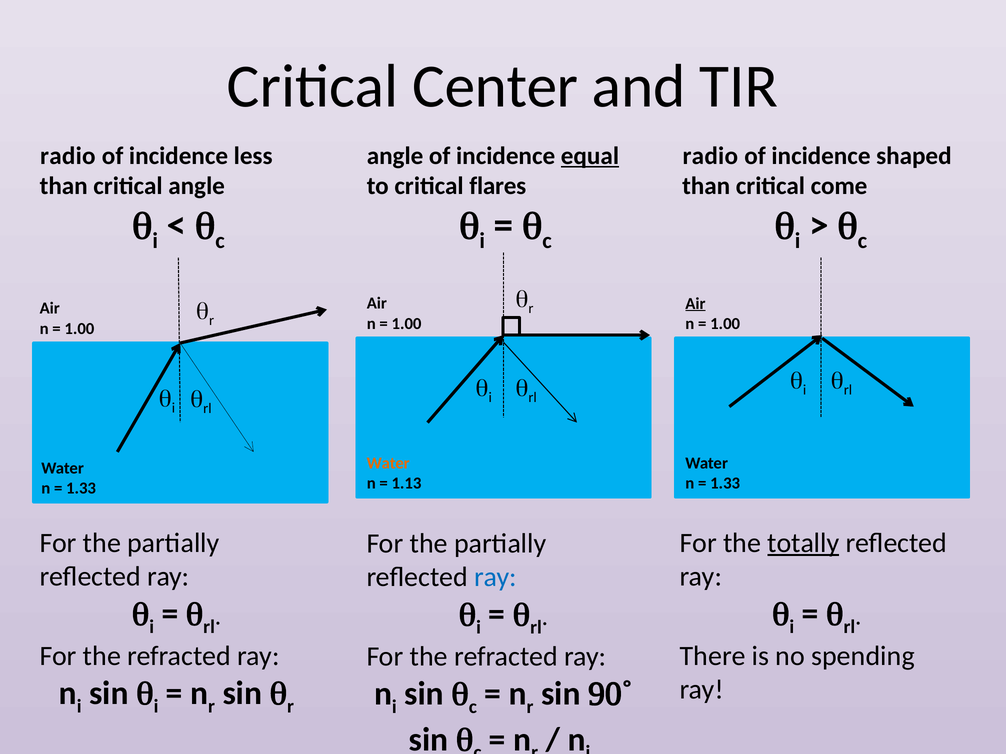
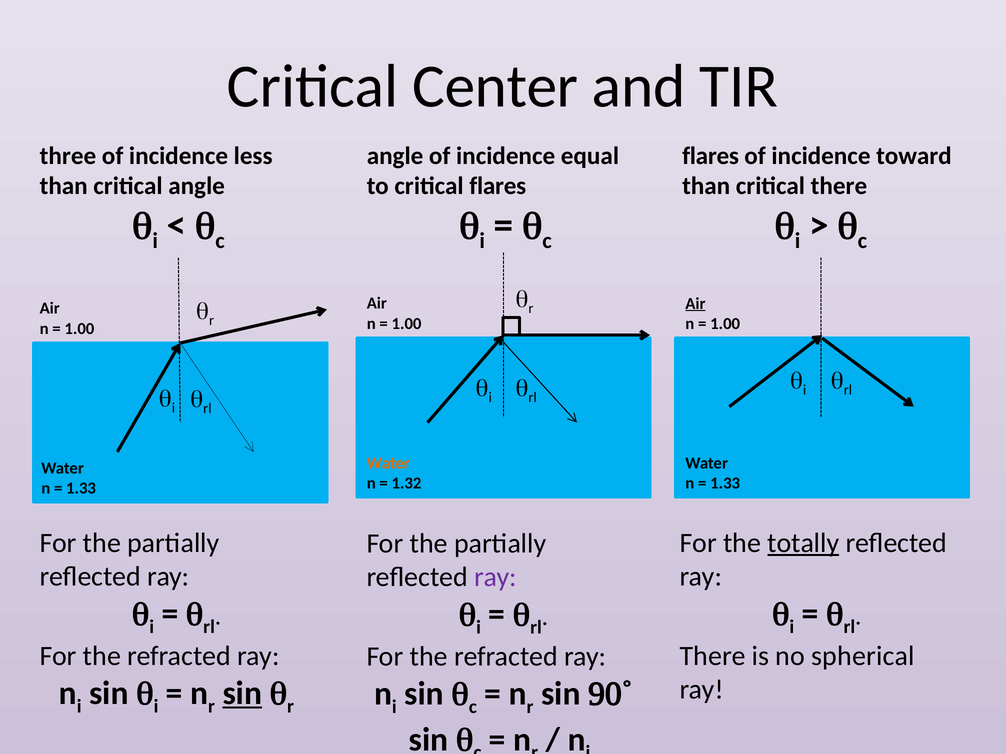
radio: radio -> three (68, 156)
equal underline: present -> none (590, 156)
radio: radio -> flares (711, 156)
shaped: shaped -> toward (914, 156)
critical come: come -> there (839, 186)
1.13: 1.13 -> 1.32 (406, 484)
ray colour: blue -> purple (495, 578)
spending: spending -> spherical (863, 656)
sin underline: none -> present (242, 694)
